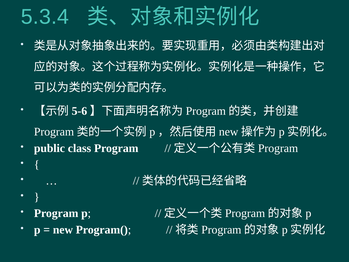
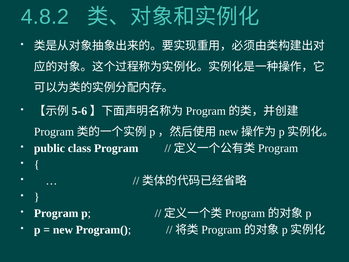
5.3.4: 5.3.4 -> 4.8.2 (45, 17)
